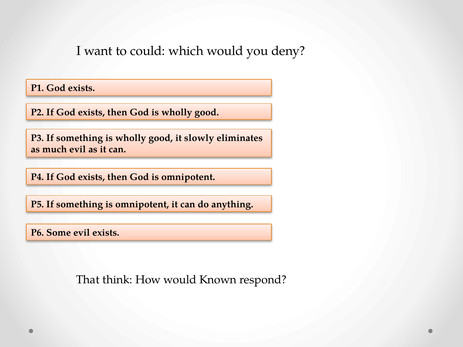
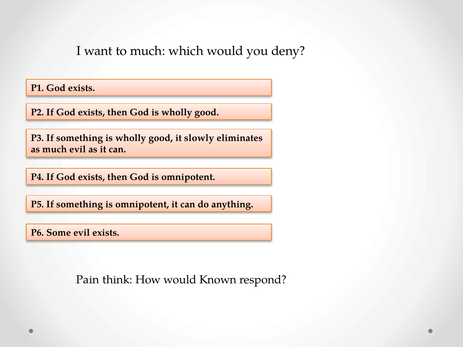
to could: could -> much (148, 51)
That: That -> Pain (88, 280)
